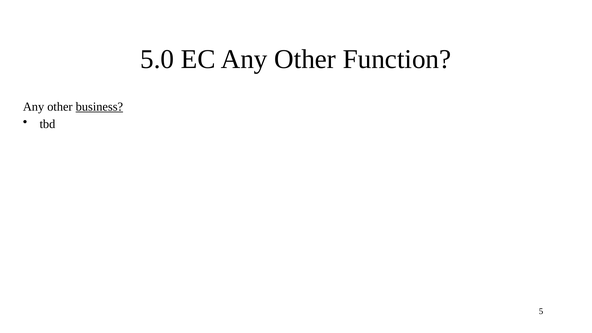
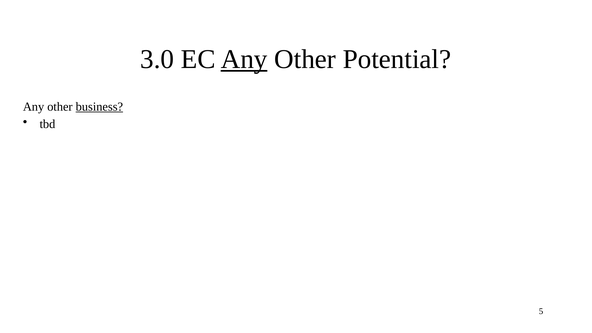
5.0: 5.0 -> 3.0 (157, 59)
Any underline: none -> present (244, 59)
Function: Function -> Potential (397, 59)
